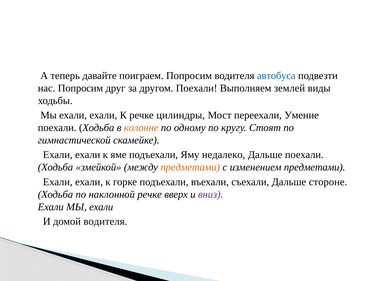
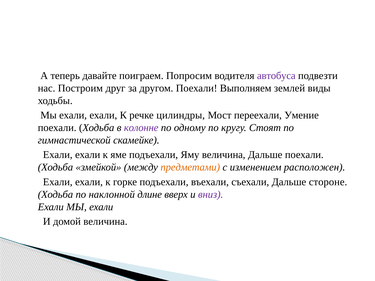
автобуса colour: blue -> purple (276, 76)
нас Попросим: Попросим -> Построим (80, 88)
колонне colour: orange -> purple (141, 128)
Яму недалеко: недалеко -> величина (224, 155)
изменением предметами: предметами -> расположен (315, 167)
наклонной речке: речке -> длине (150, 195)
домой водителя: водителя -> величина (105, 222)
